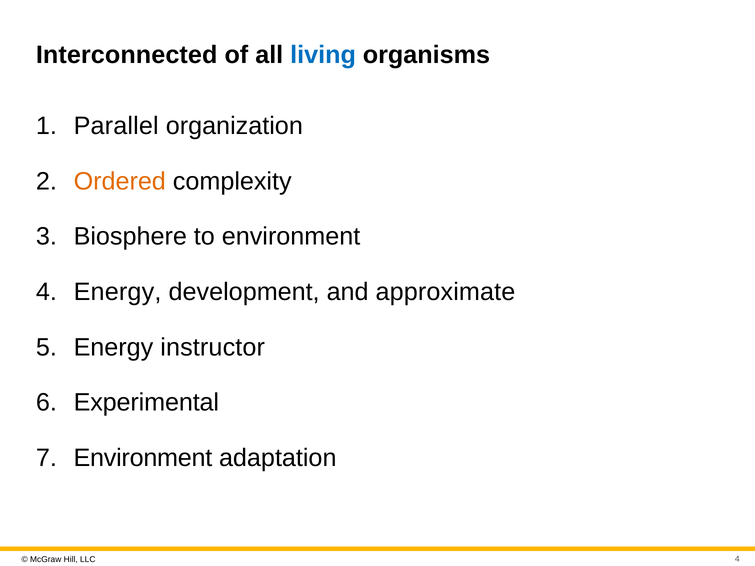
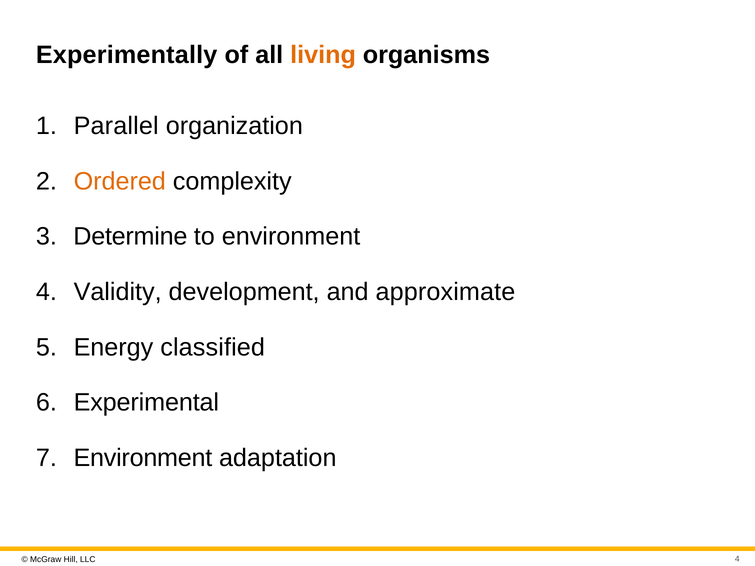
Interconnected: Interconnected -> Experimentally (127, 55)
living colour: blue -> orange (323, 55)
Biosphere: Biosphere -> Determine (130, 237)
4 Energy: Energy -> Validity (118, 292)
instructor: instructor -> classified (213, 347)
